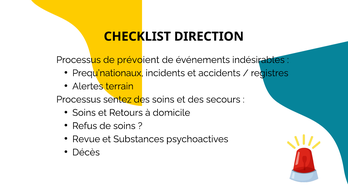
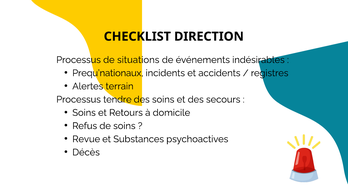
prévoient: prévoient -> situations (138, 60)
sentez: sentez -> tendre (117, 99)
